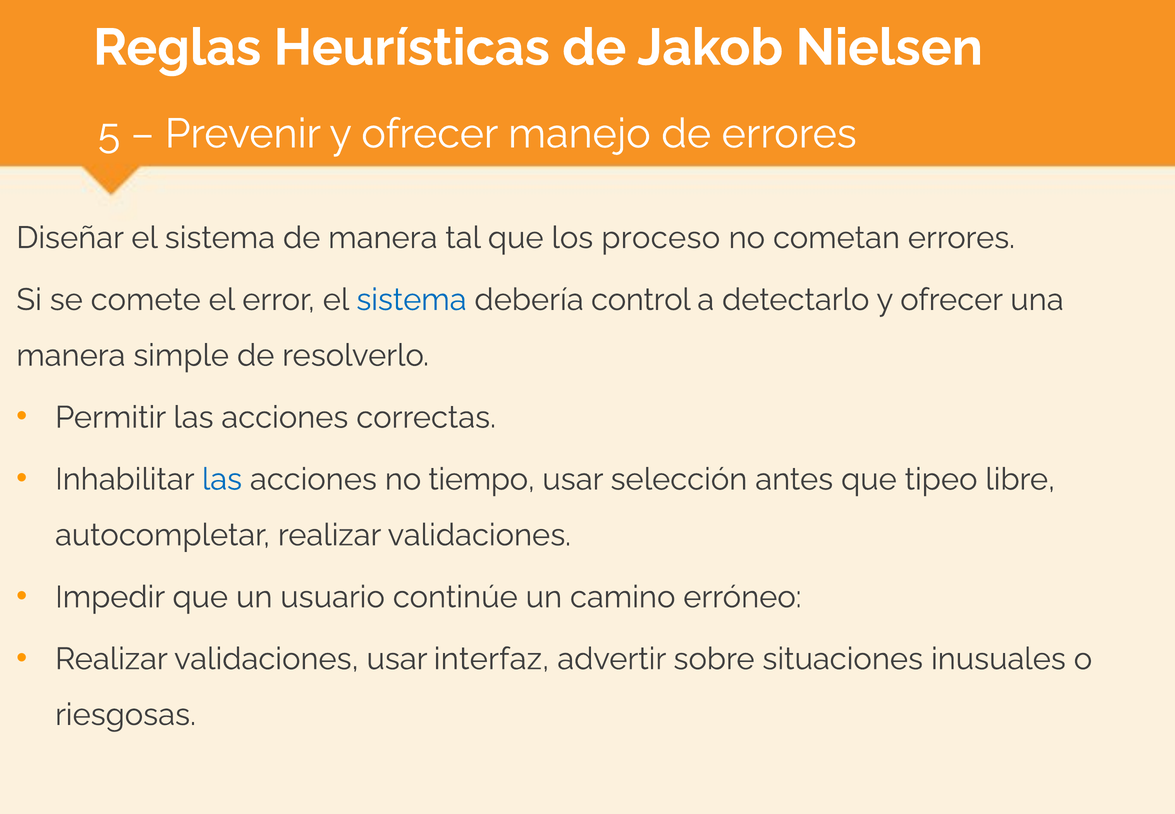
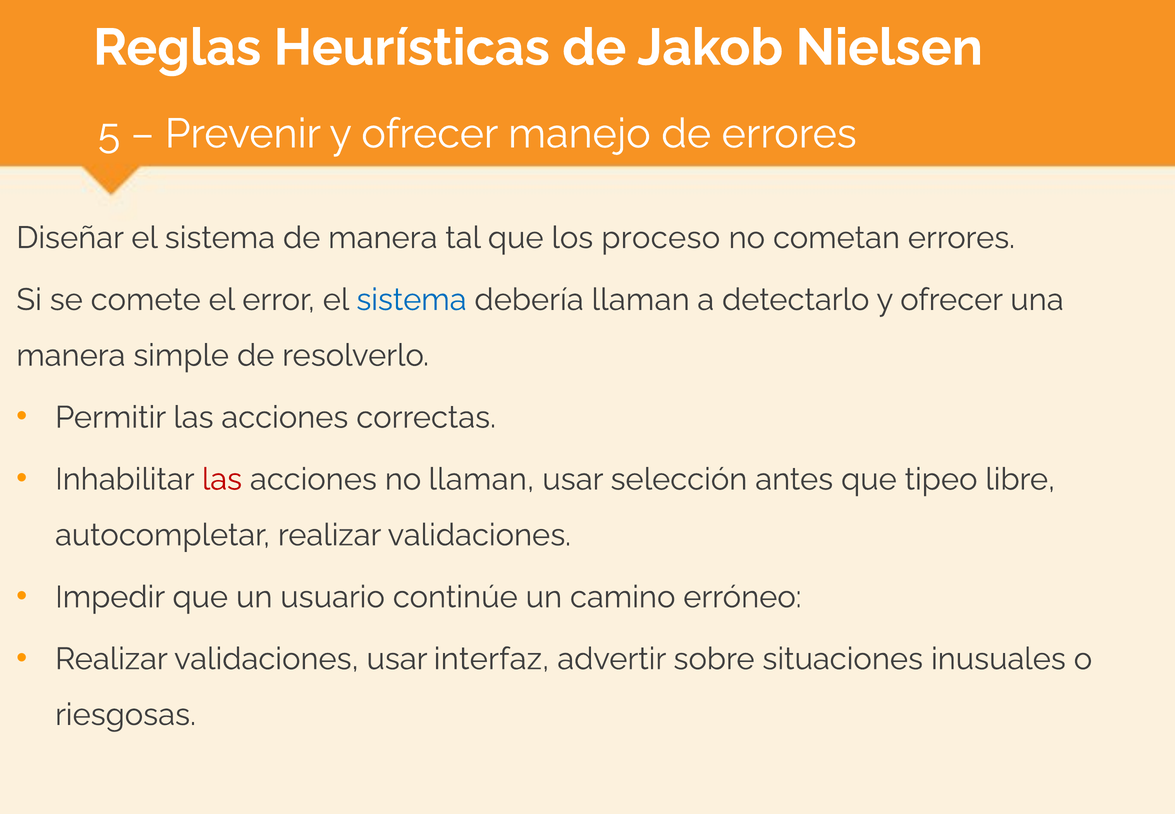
debería control: control -> llaman (641, 300)
las colour: blue -> red (222, 479)
no tiempo: tiempo -> llaman (481, 479)
